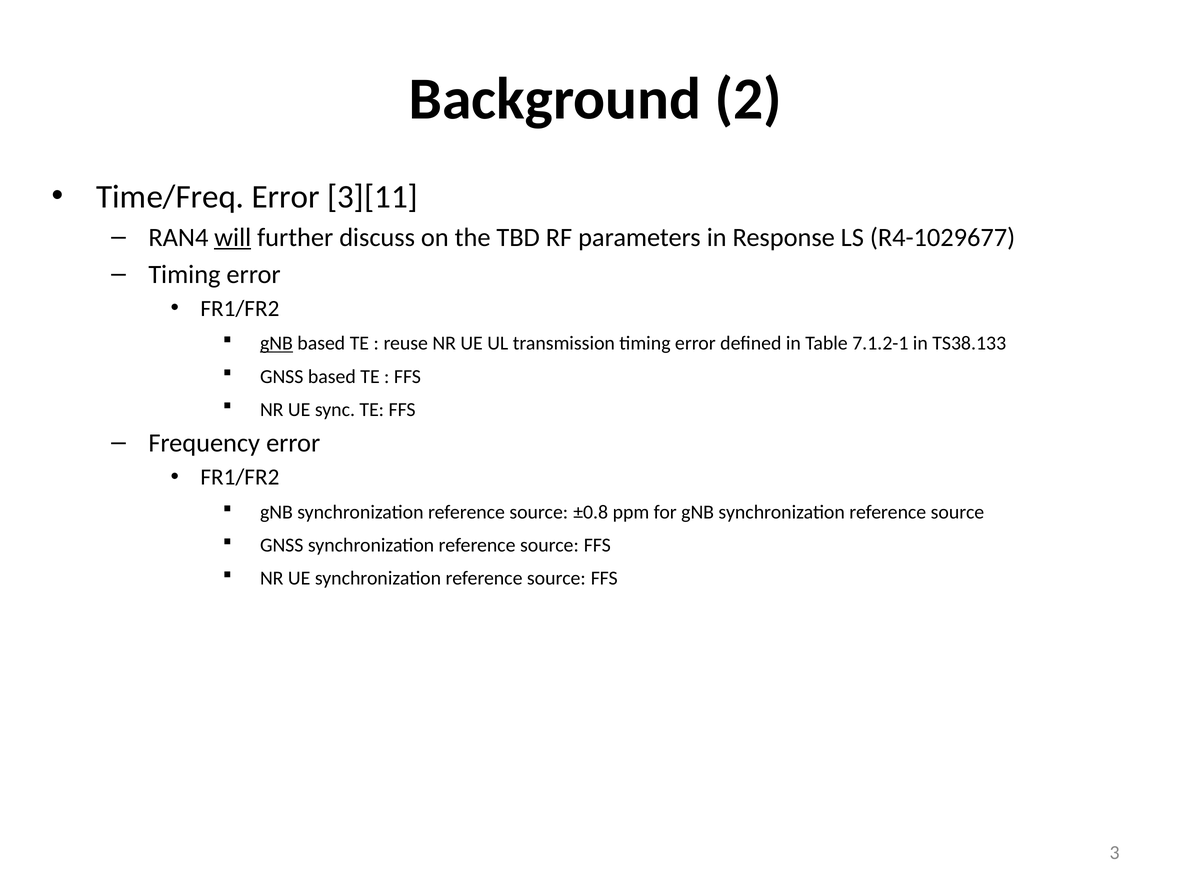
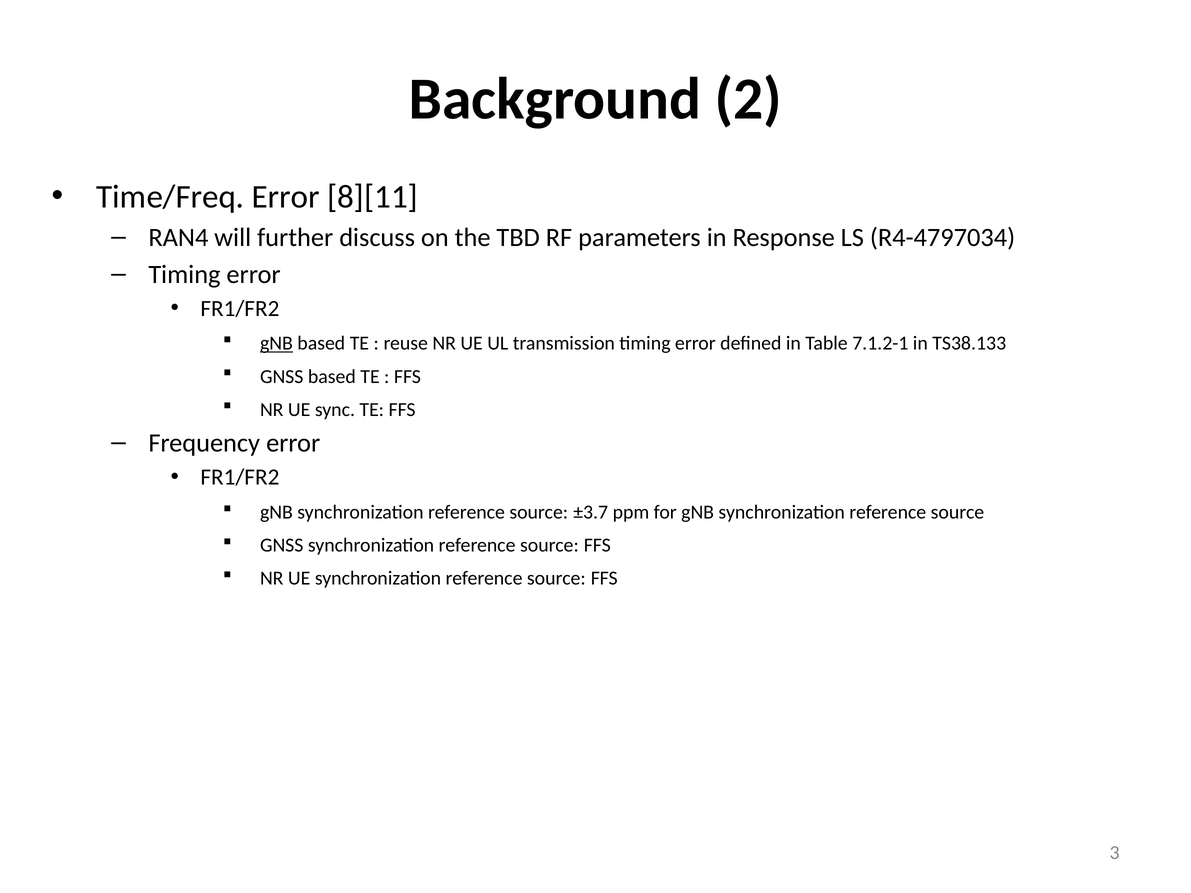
3][11: 3][11 -> 8][11 (373, 197)
will underline: present -> none (233, 237)
R4-1029677: R4-1029677 -> R4-4797034 (943, 237)
±0.8: ±0.8 -> ±3.7 (591, 512)
